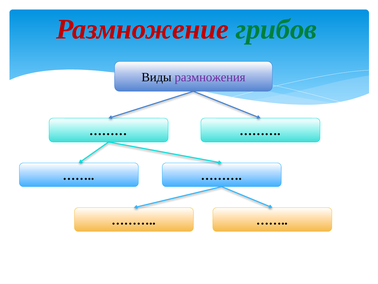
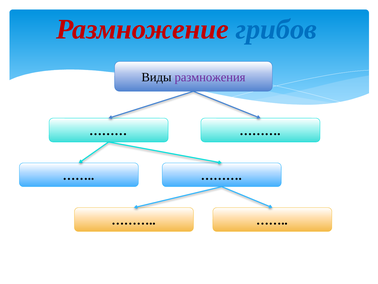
грибов colour: green -> blue (276, 29)
